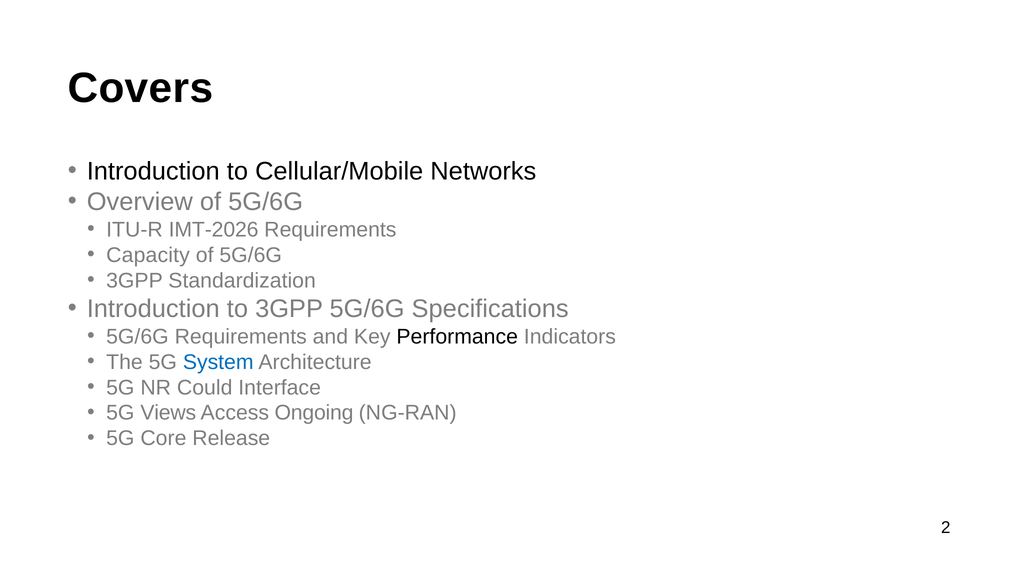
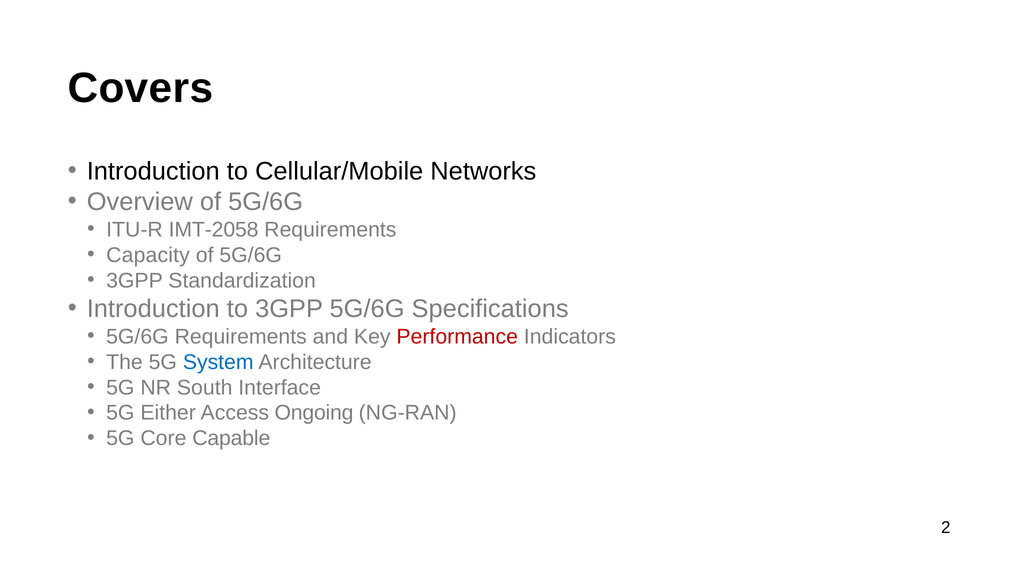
IMT-2026: IMT-2026 -> IMT-2058 (214, 229)
Performance colour: black -> red (457, 336)
Could: Could -> South (205, 387)
Views: Views -> Either (168, 413)
Release: Release -> Capable (231, 438)
